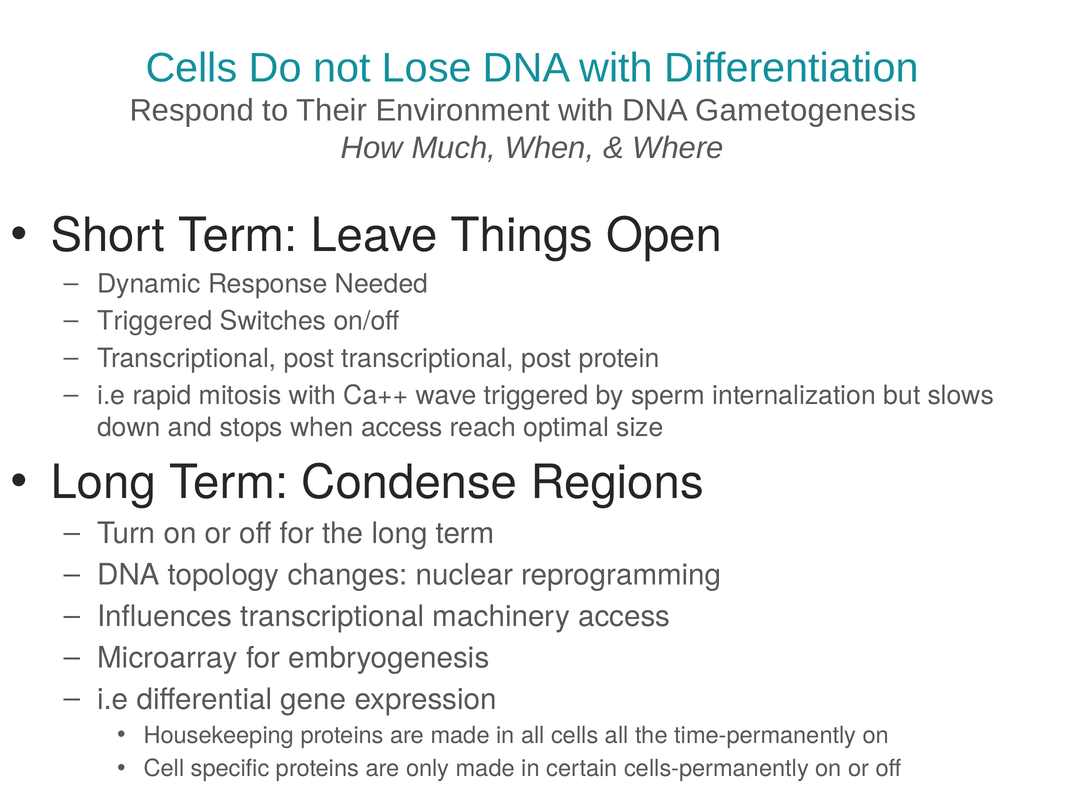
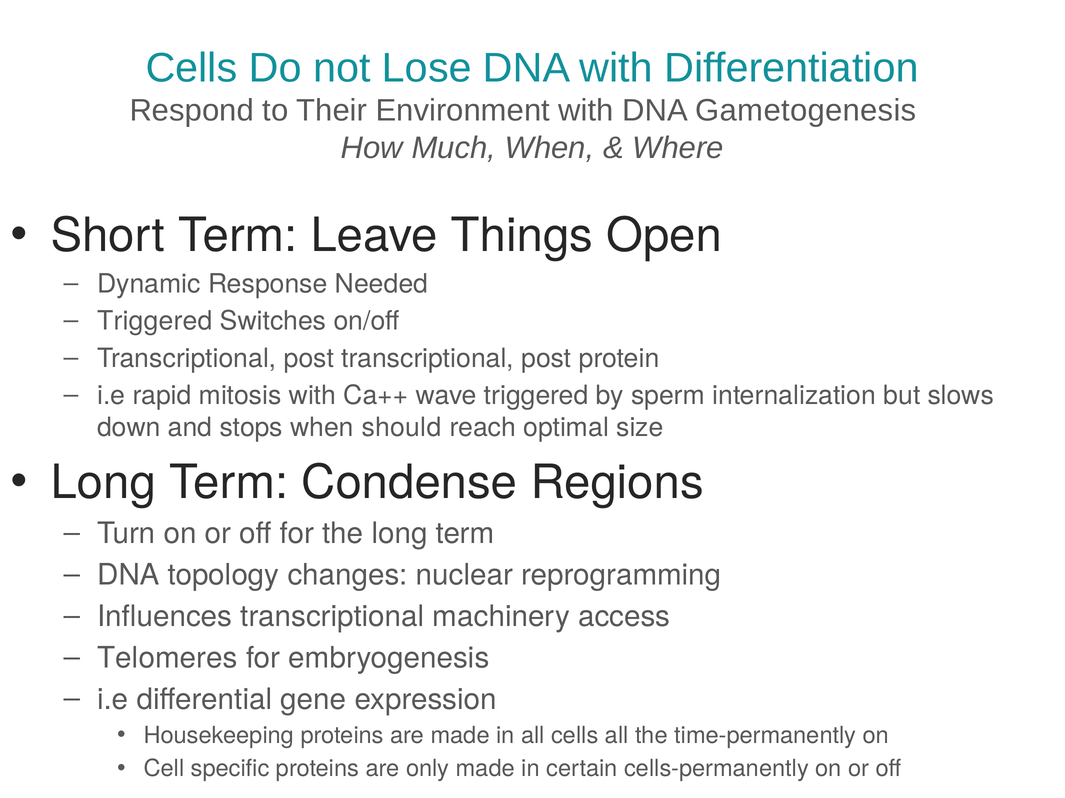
when access: access -> should (402, 428)
Microarray: Microarray -> Telomeres (167, 659)
